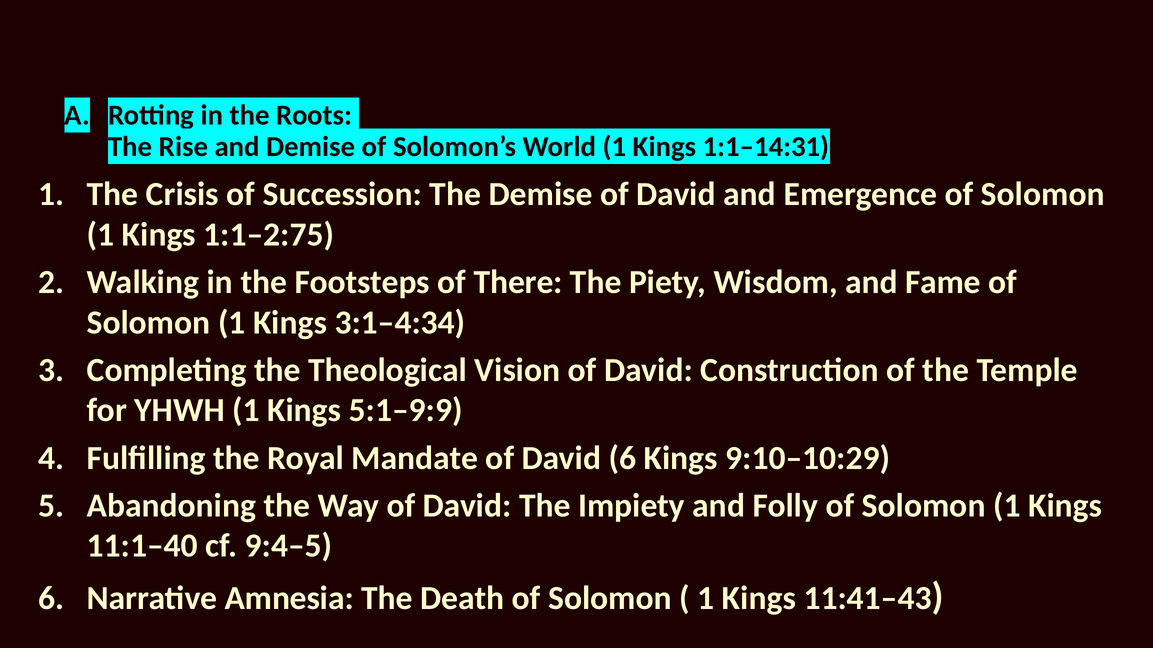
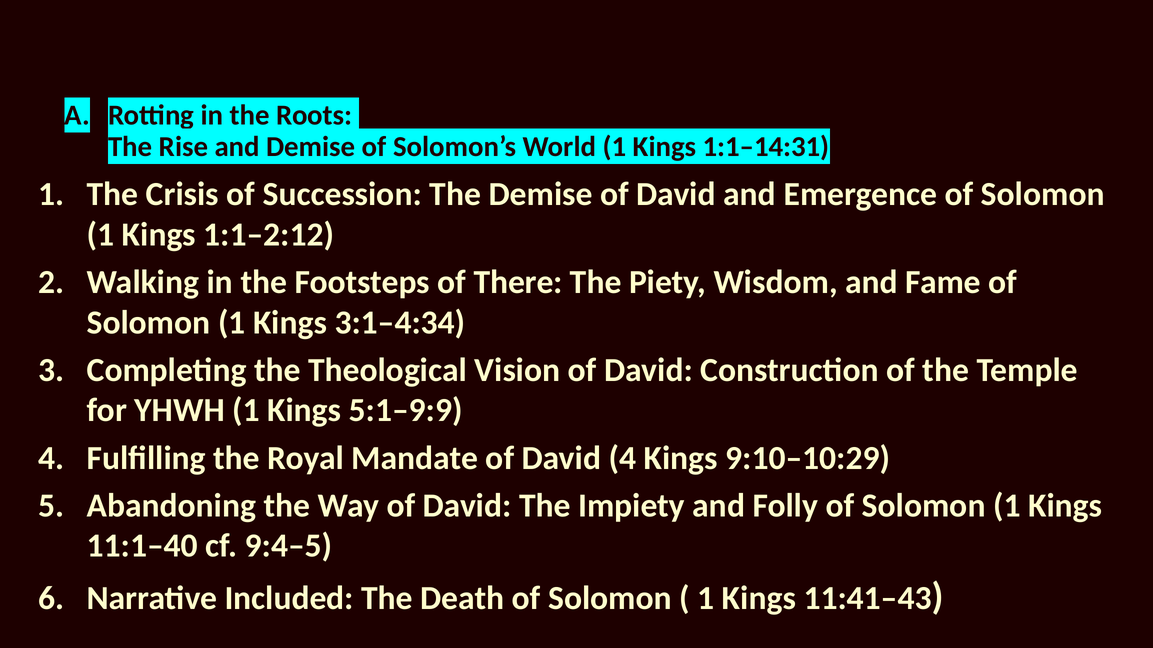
1:1–2:75: 1:1–2:75 -> 1:1–2:12 (269, 235)
David 6: 6 -> 4 (622, 458)
Amnesia: Amnesia -> Included (289, 599)
